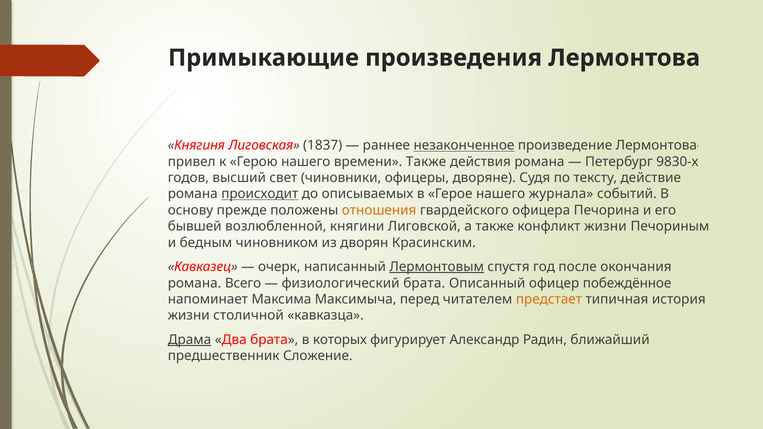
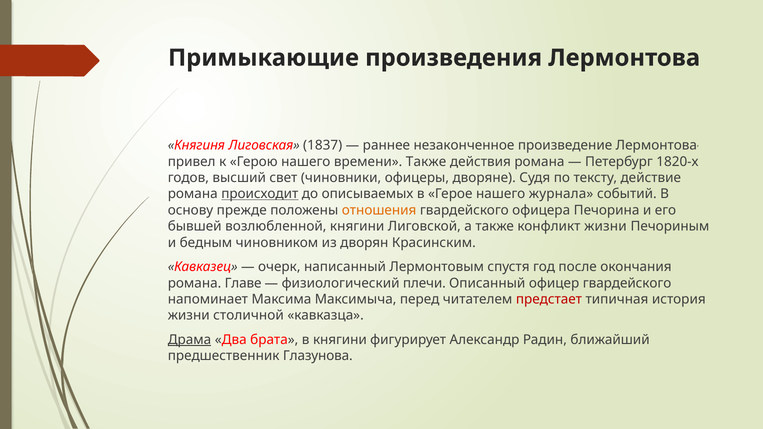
незаконченное underline: present -> none (464, 145)
9830-х: 9830-х -> 1820-х (677, 162)
Лермонтовым underline: present -> none (437, 267)
Всего: Всего -> Главе (243, 283)
физиологический брата: брата -> плечи (424, 283)
офицер побеждённое: побеждённое -> гвардейского (627, 283)
предстает colour: orange -> red (549, 299)
в которых: которых -> княгини (340, 340)
Сложение: Сложение -> Глазунова (318, 356)
